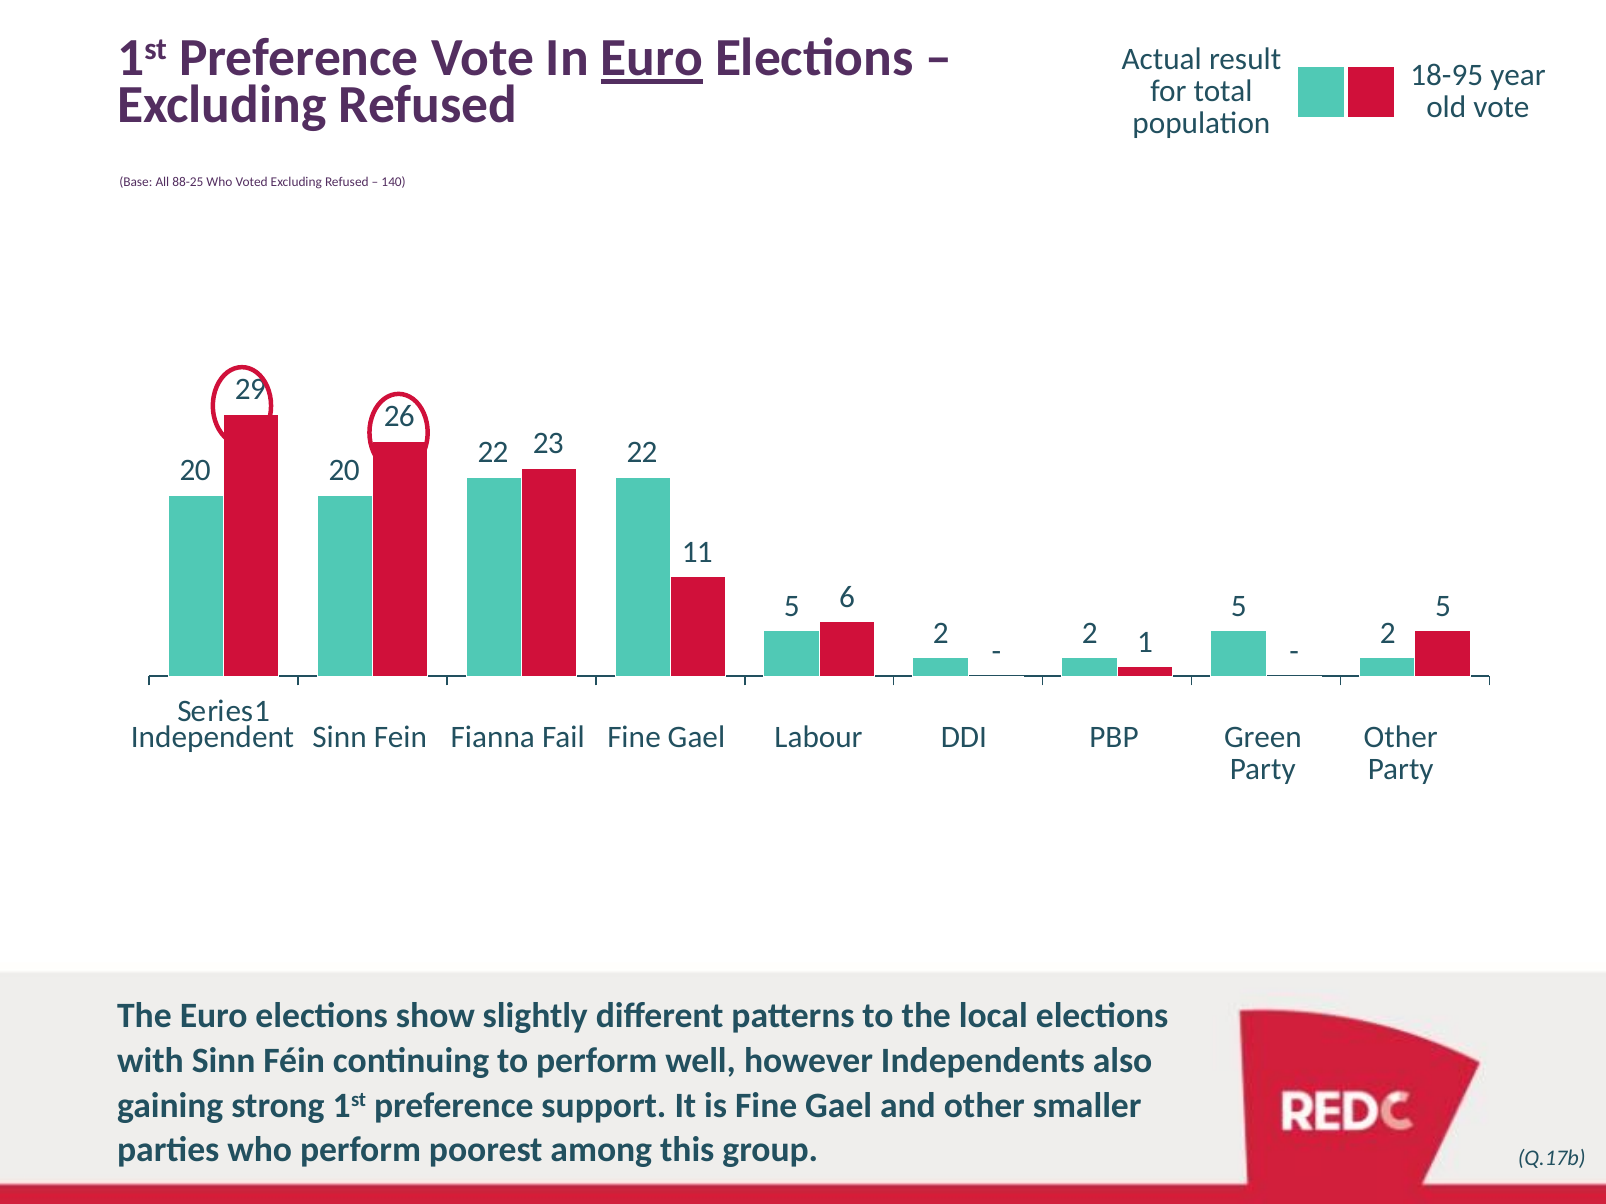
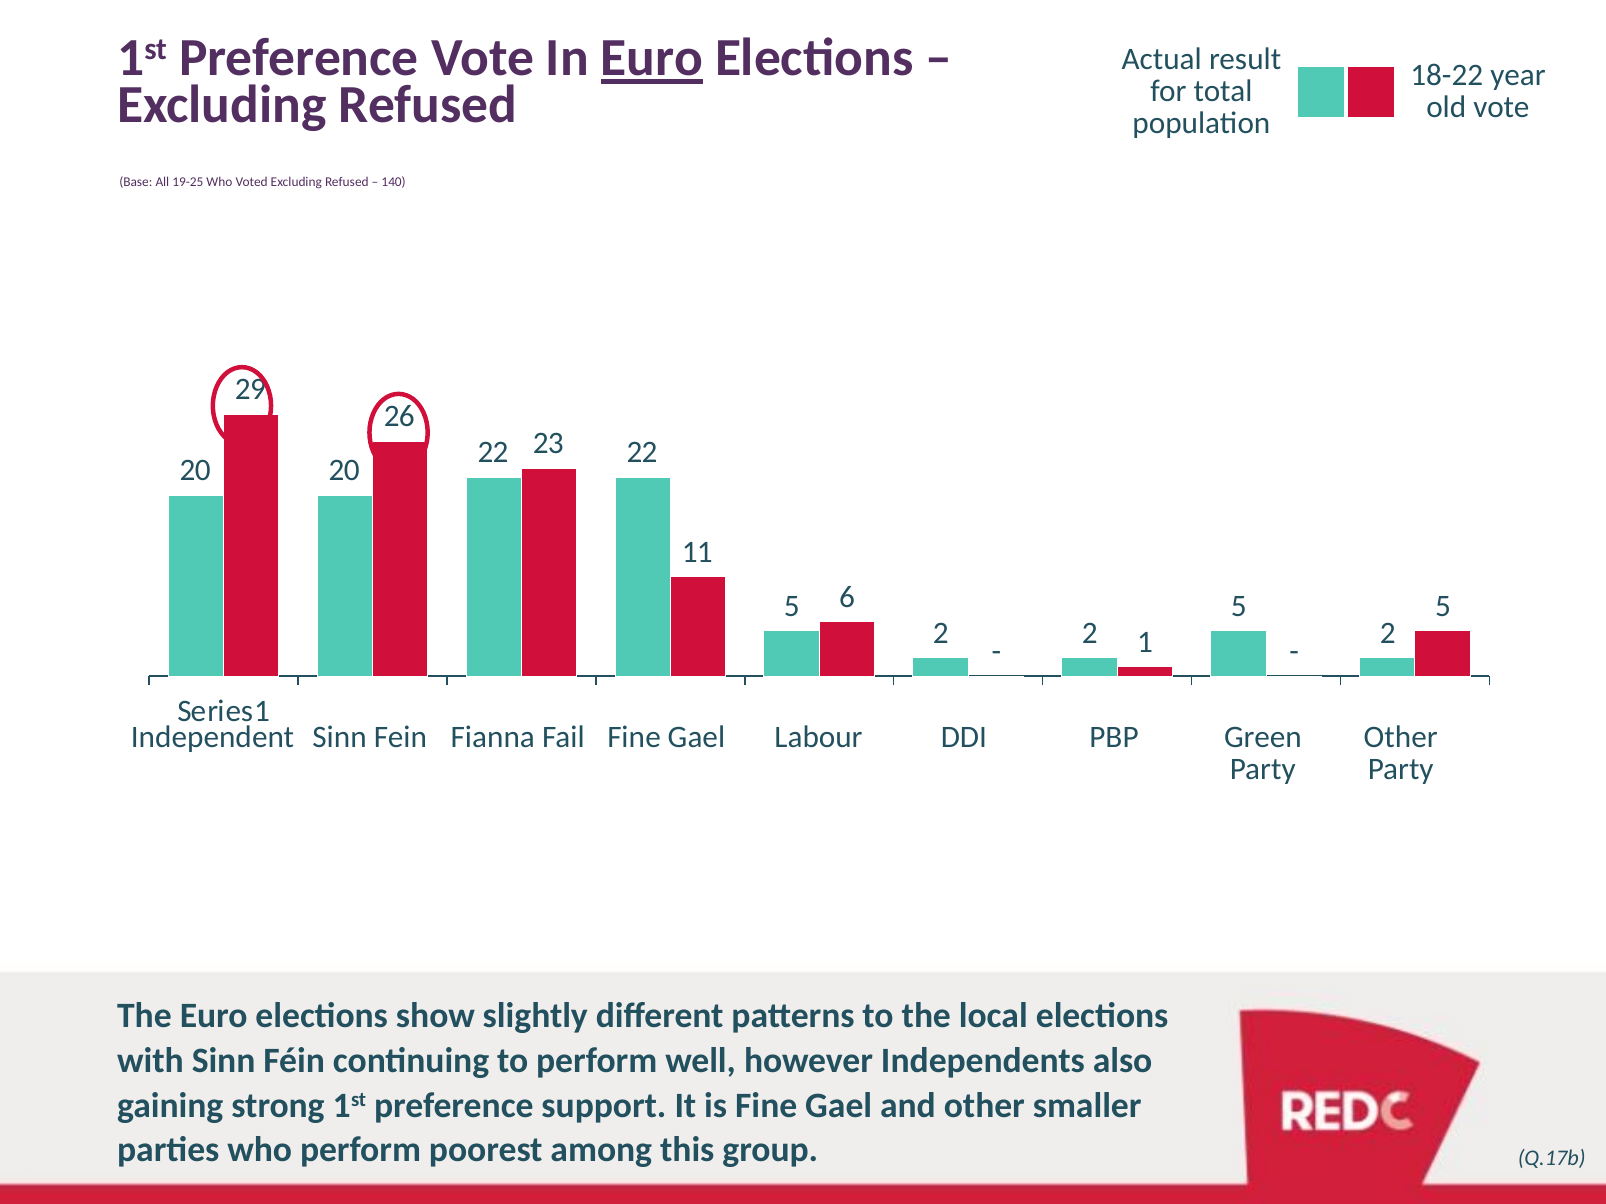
18-95: 18-95 -> 18-22 (1447, 76)
88-25: 88-25 -> 19-25 (188, 182)
